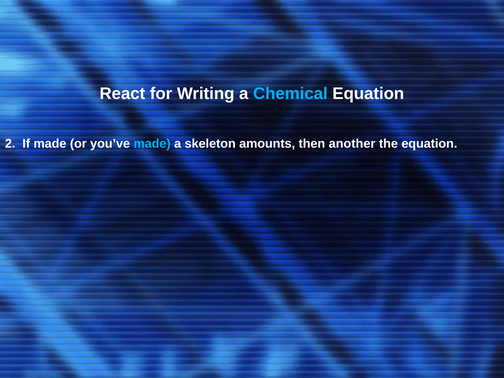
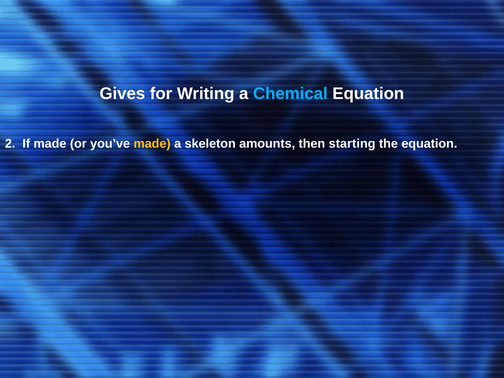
React: React -> Gives (122, 94)
made colour: light blue -> yellow (152, 144)
another: another -> starting (352, 144)
